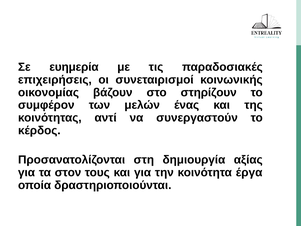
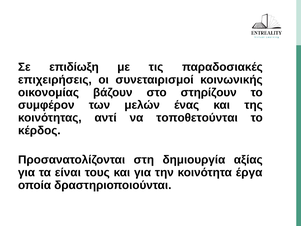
ευημερία: ευημερία -> επιδίωξη (74, 67)
συνεργαστούν: συνεργαστούν -> τοποθετούνται (197, 118)
στον: στον -> είναι (68, 172)
